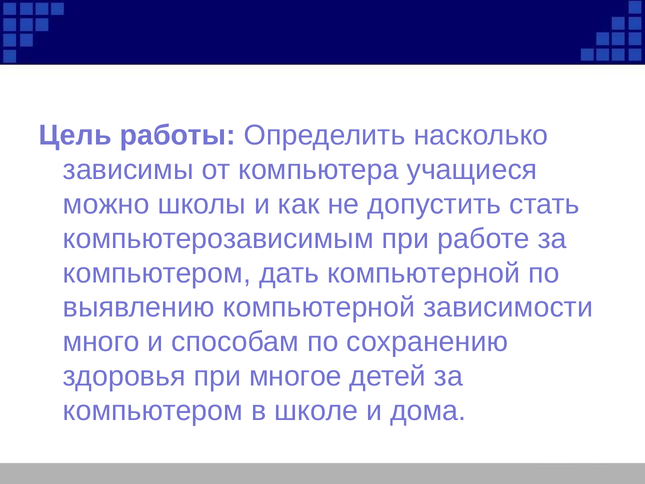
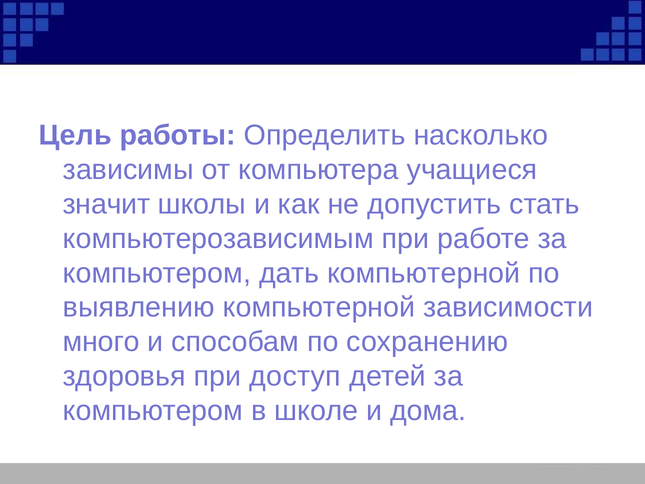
можно: можно -> значит (106, 204)
многое: многое -> доступ (295, 376)
